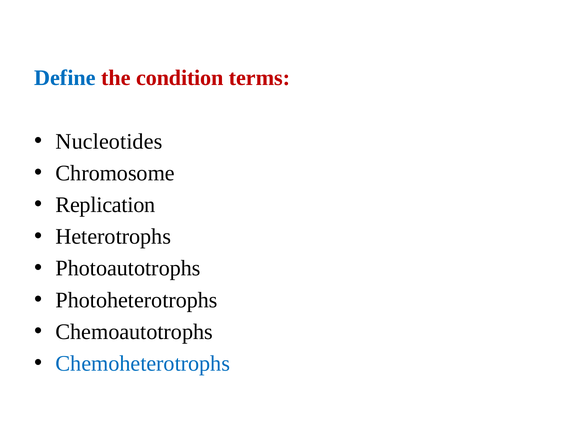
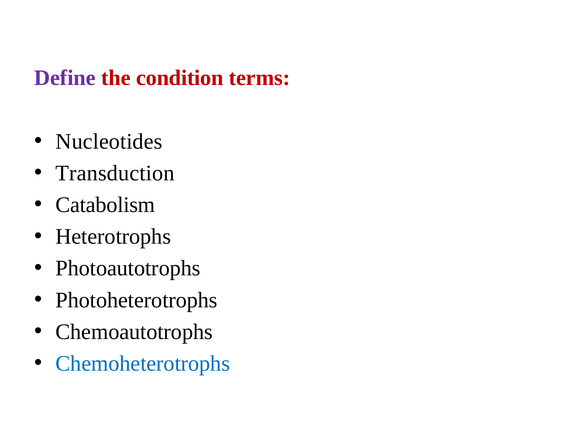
Define colour: blue -> purple (65, 78)
Chromosome: Chromosome -> Transduction (115, 173)
Replication: Replication -> Catabolism (105, 205)
